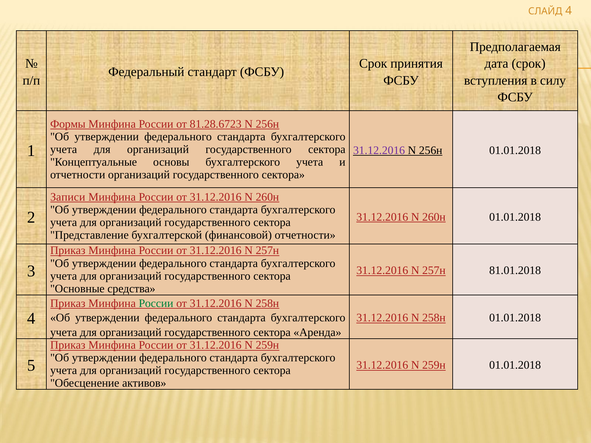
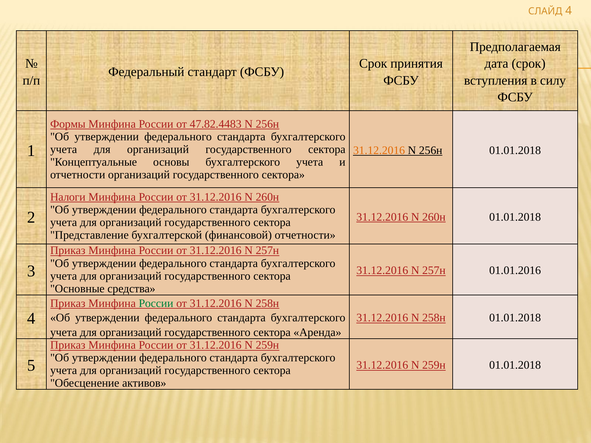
81.28.6723: 81.28.6723 -> 47.82.4483 (216, 124)
31.12.2016 colour: purple -> orange (379, 150)
Записи: Записи -> Налоги (68, 197)
81.01.2018: 81.01.2018 -> 01.01.2016 (515, 271)
